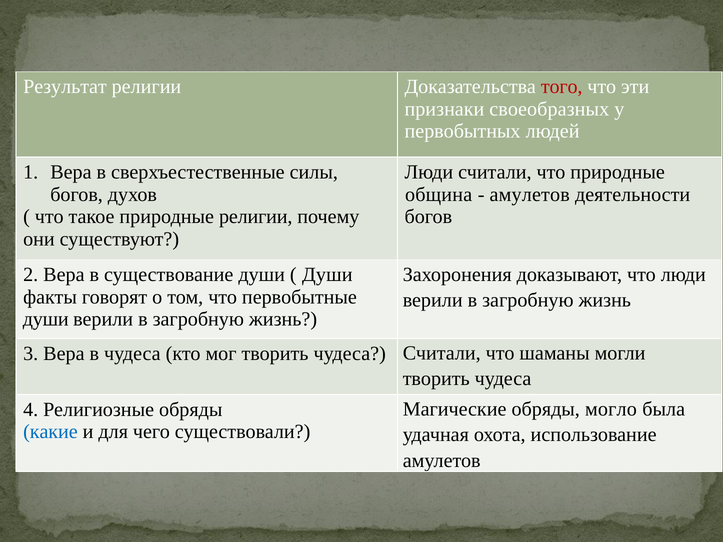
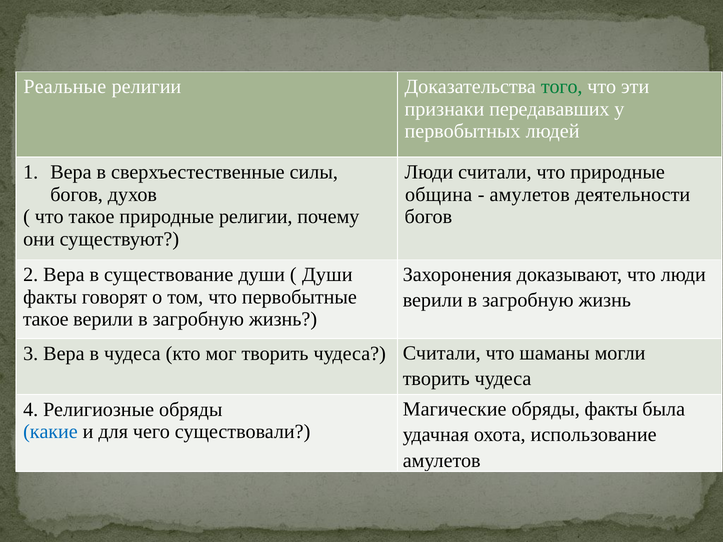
Результат: Результат -> Реальные (65, 87)
того colour: red -> green (562, 87)
своеобразных: своеобразных -> передававших (549, 109)
души: души -> такое (46, 319)
обряды могло: могло -> факты (611, 409)
